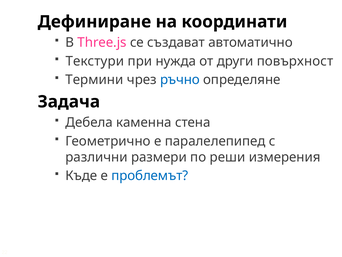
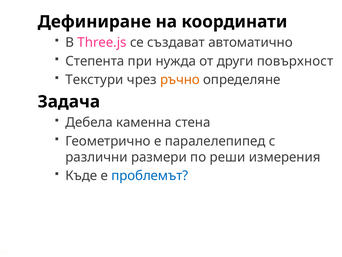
Текстури: Текстури -> Степента (95, 61)
Термини: Термини -> Текстури (94, 80)
ръчно colour: blue -> orange (180, 80)
